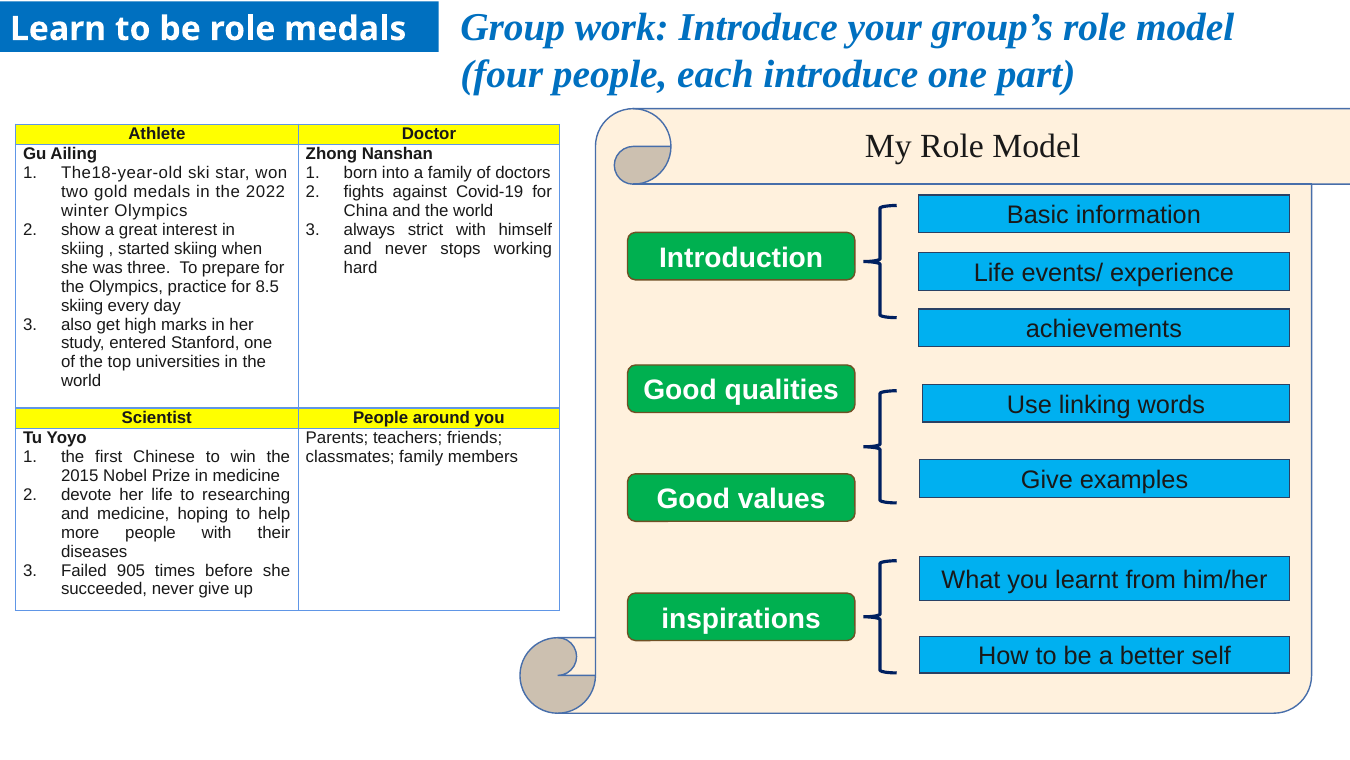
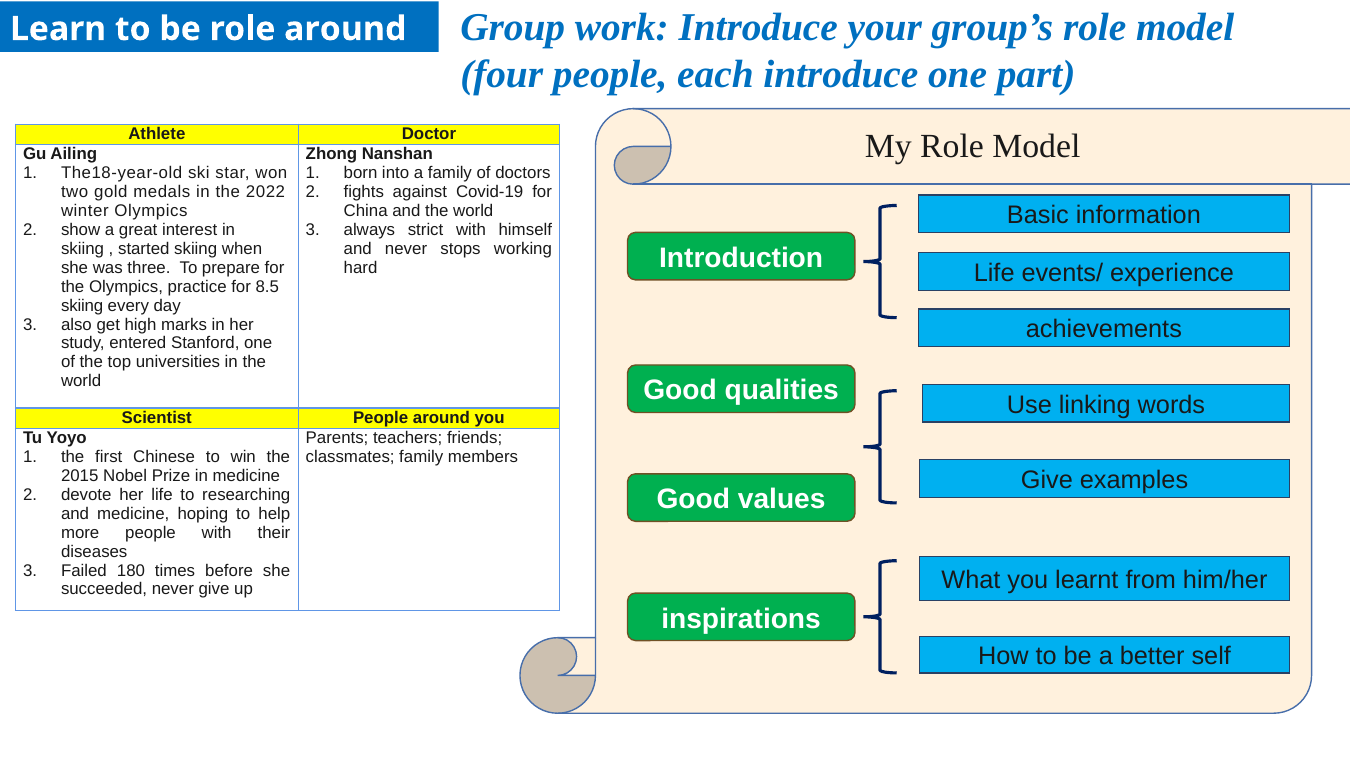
role medals: medals -> around (345, 29)
905: 905 -> 180 (131, 570)
